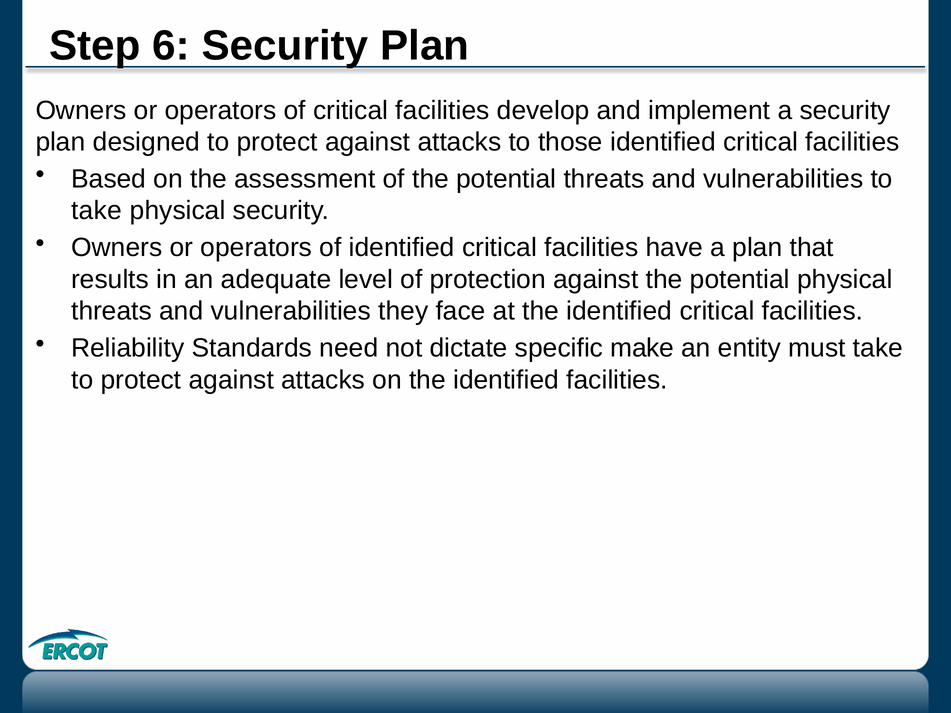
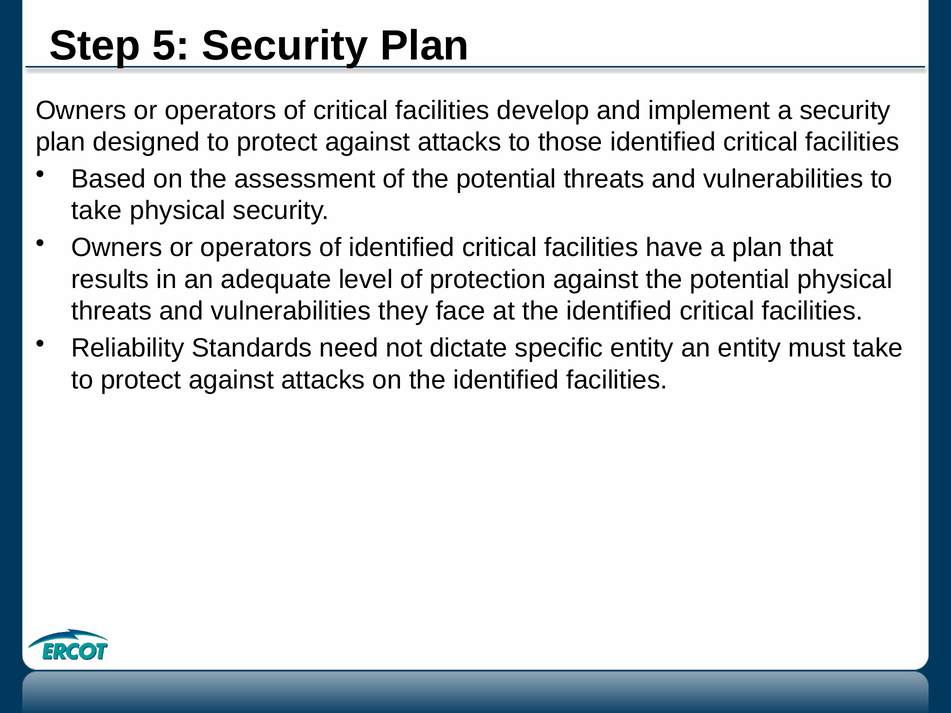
6: 6 -> 5 (171, 46)
specific make: make -> entity (642, 348)
